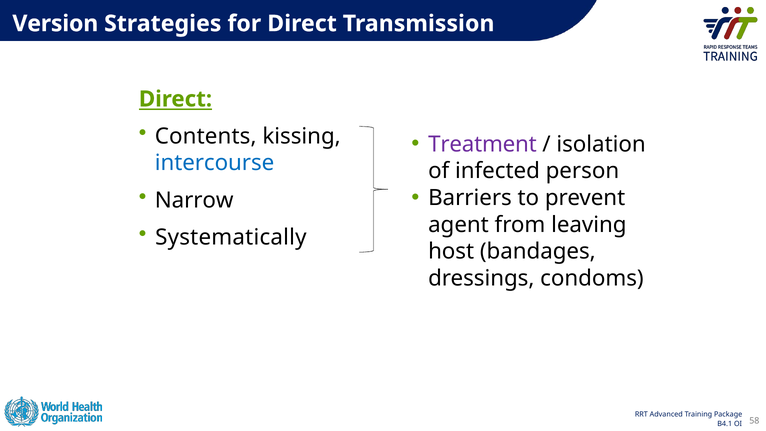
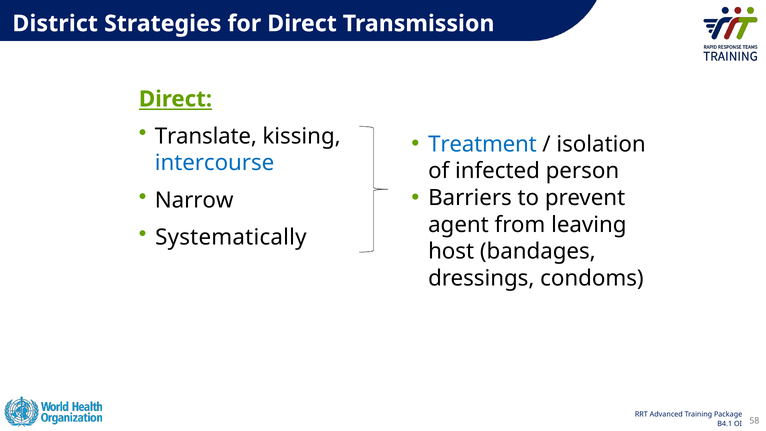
Version: Version -> District (55, 24)
Contents: Contents -> Translate (206, 136)
Treatment colour: purple -> blue (482, 144)
